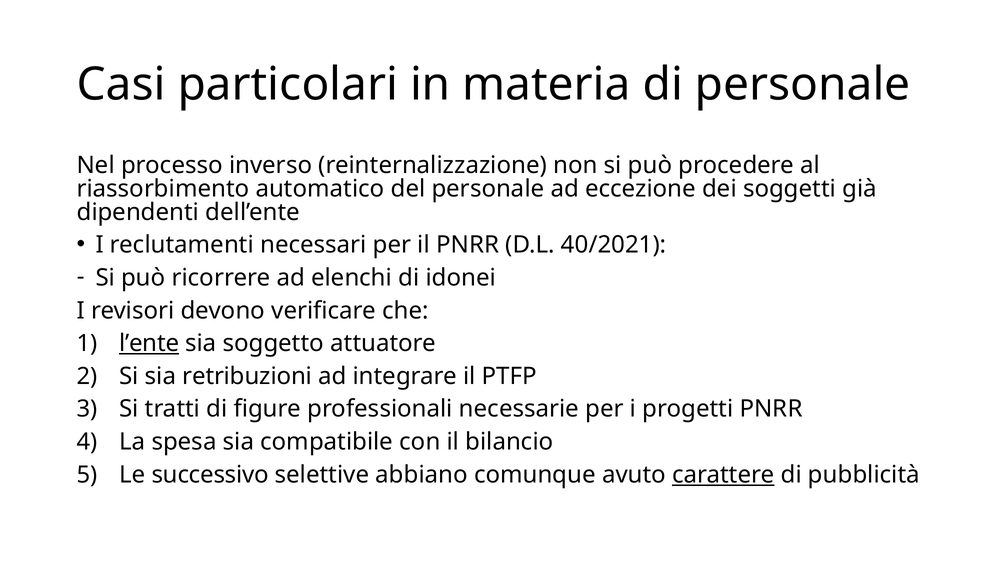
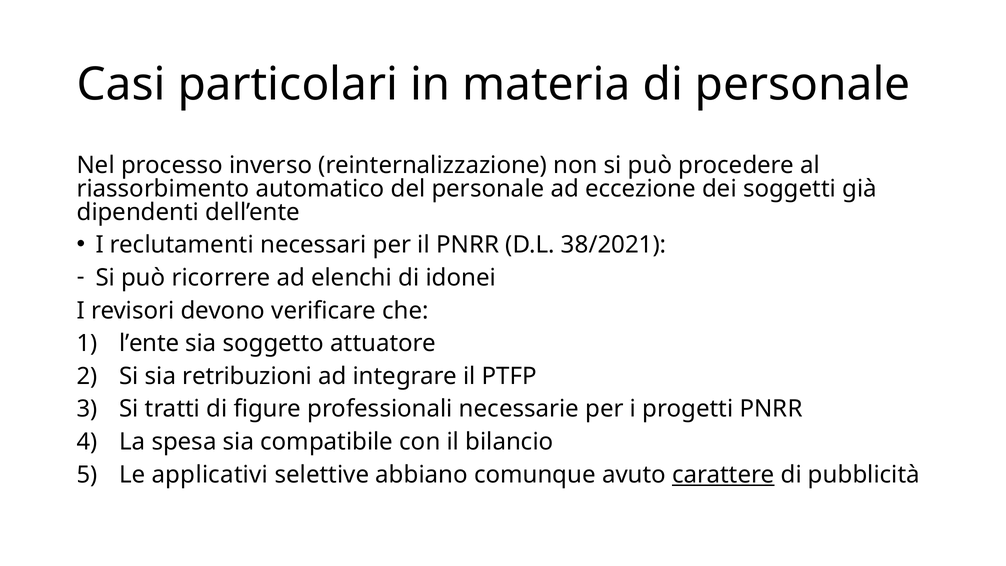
40/2021: 40/2021 -> 38/2021 (614, 245)
l’ente underline: present -> none (149, 343)
successivo: successivo -> applicativi (210, 475)
